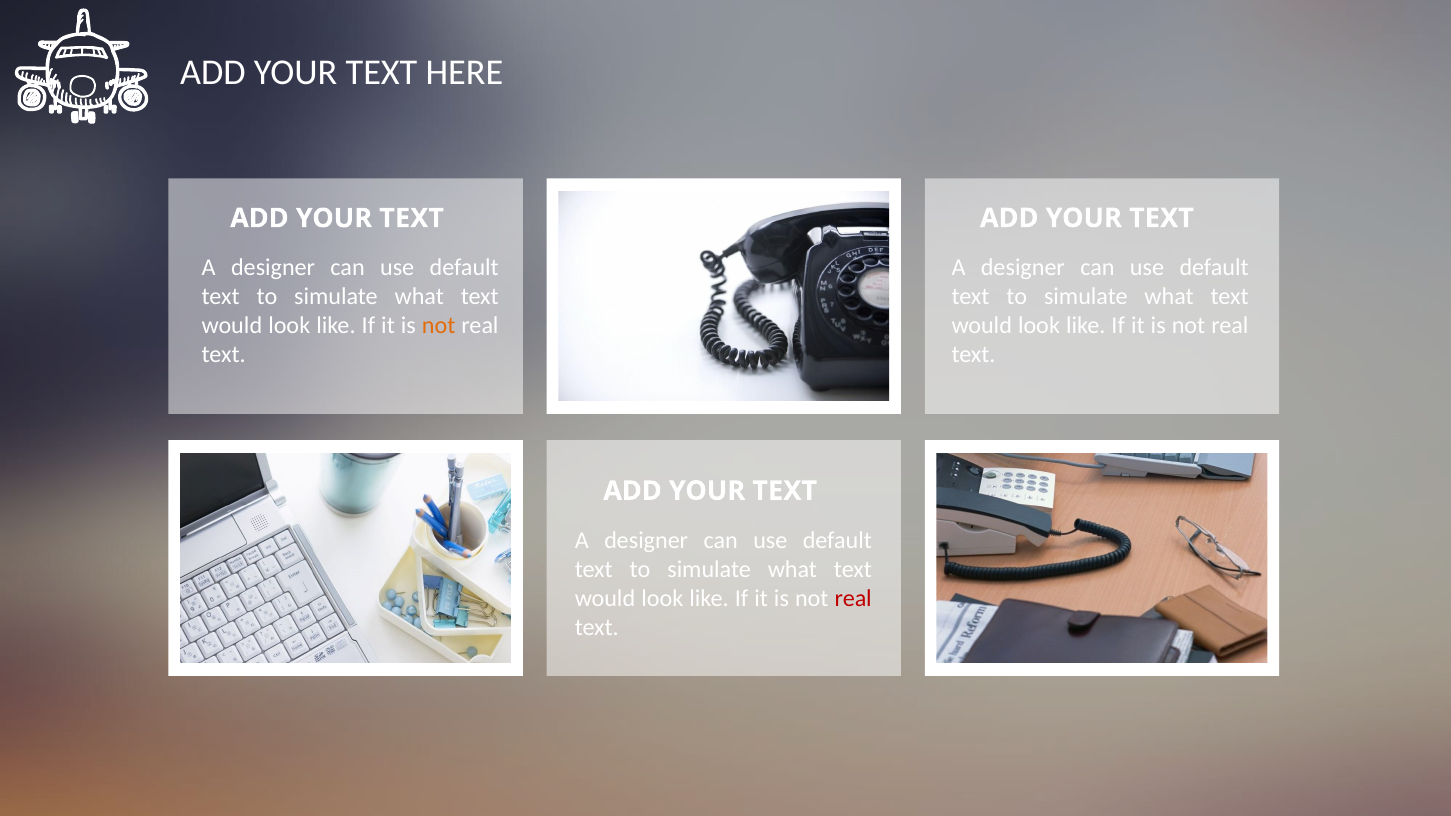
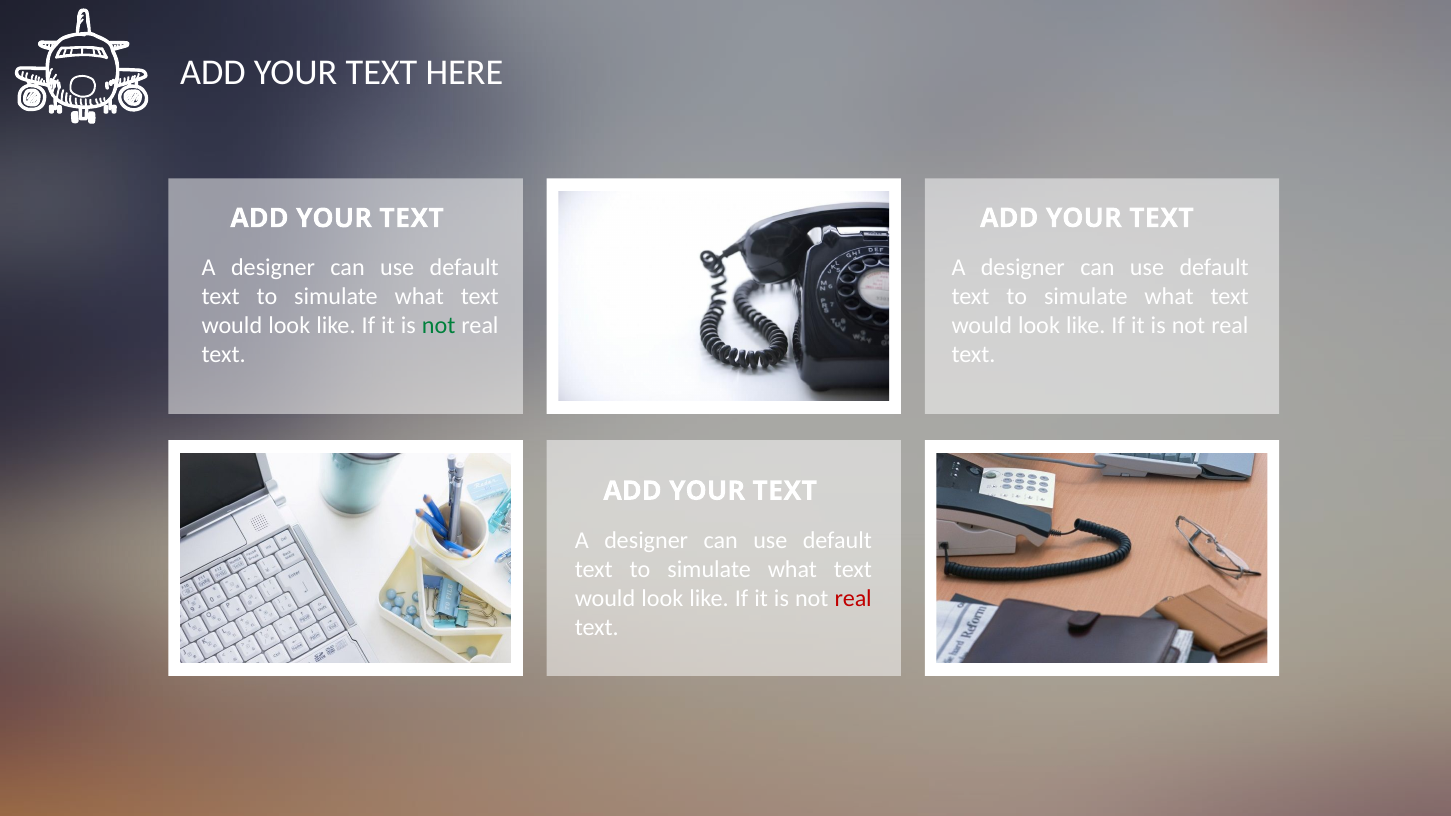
not colour: orange -> green (439, 326)
